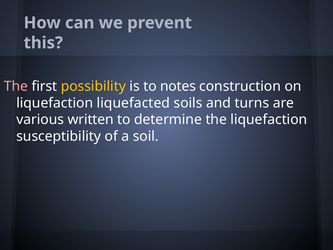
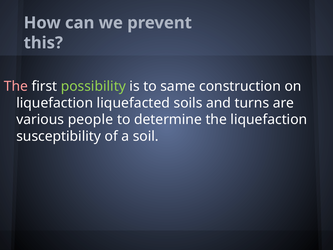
possibility colour: yellow -> light green (93, 86)
notes: notes -> same (178, 86)
written: written -> people (90, 120)
